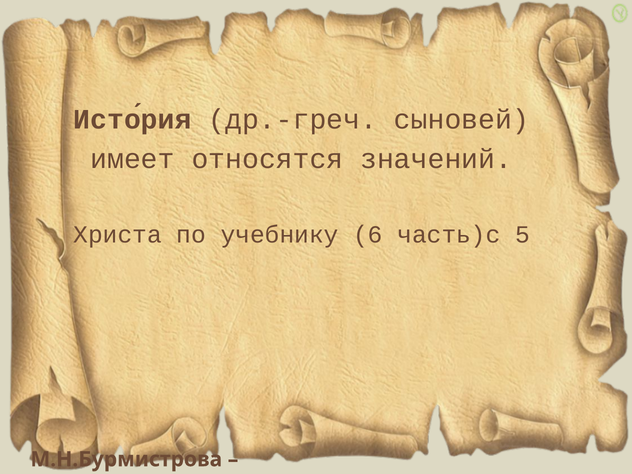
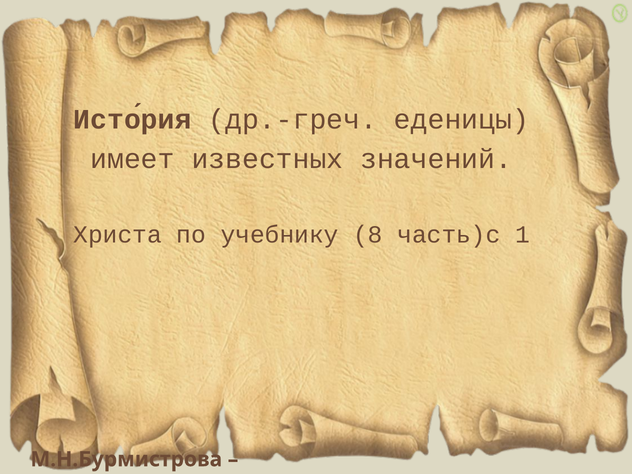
сыновей: сыновей -> еденицы (461, 120)
относятся: относятся -> известных (267, 159)
6: 6 -> 8 (368, 235)
5: 5 -> 1 (522, 235)
